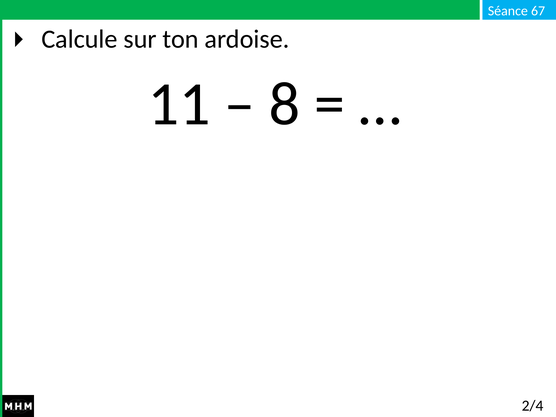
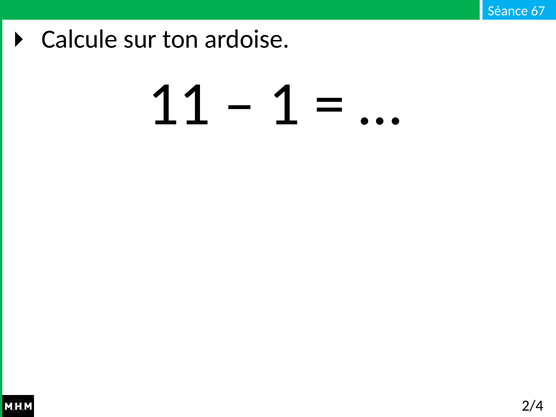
8: 8 -> 1 (285, 104)
